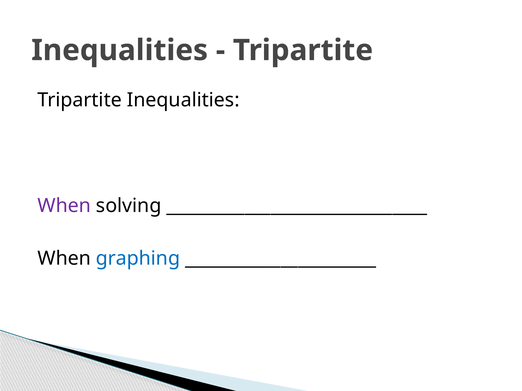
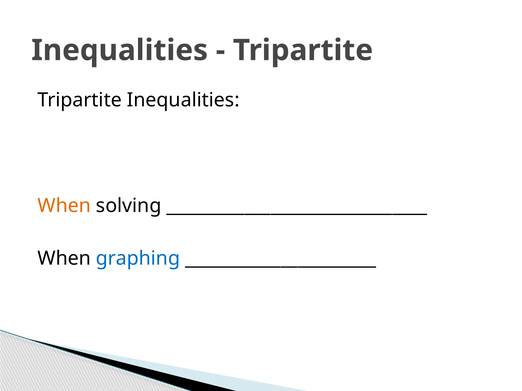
When colour: purple -> orange (64, 206)
